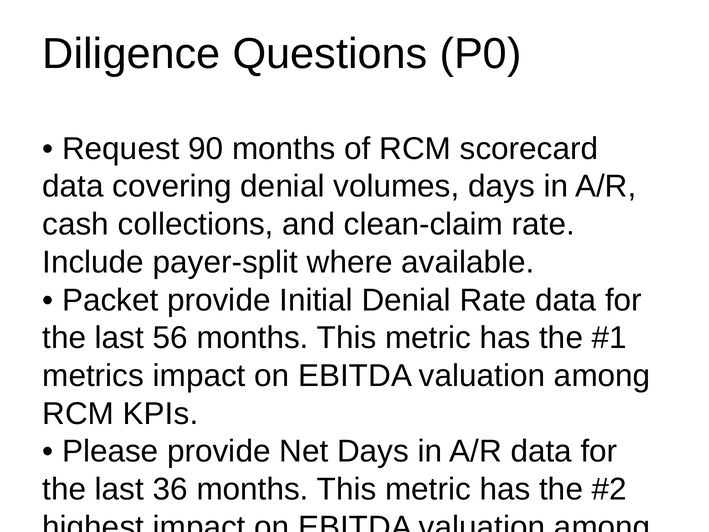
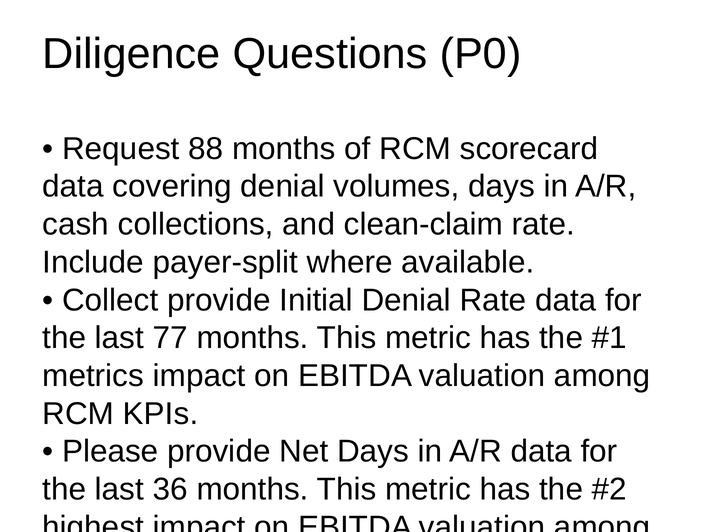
90: 90 -> 88 (206, 149)
Packet: Packet -> Collect (110, 300)
56: 56 -> 77 (170, 338)
